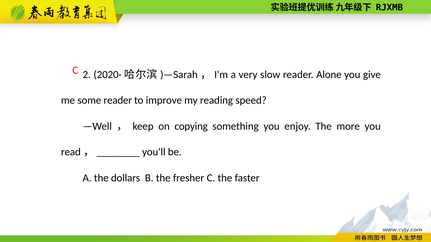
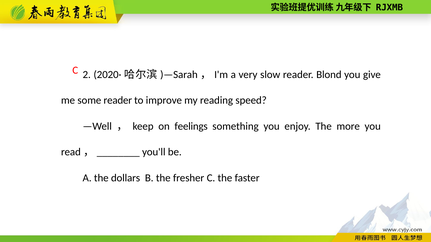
Alone: Alone -> Blond (329, 75)
copying: copying -> feelings (191, 126)
